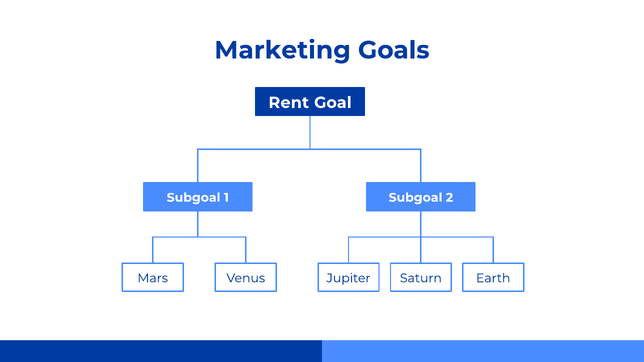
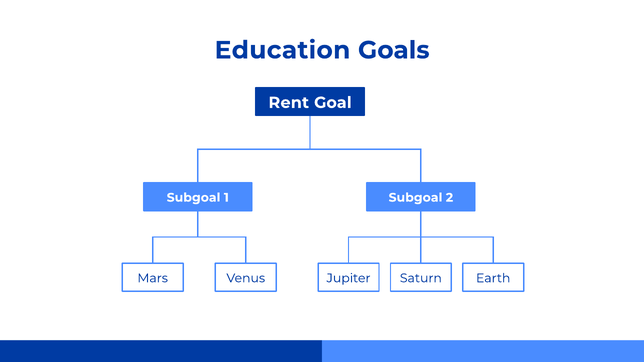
Marketing: Marketing -> Education (282, 50)
